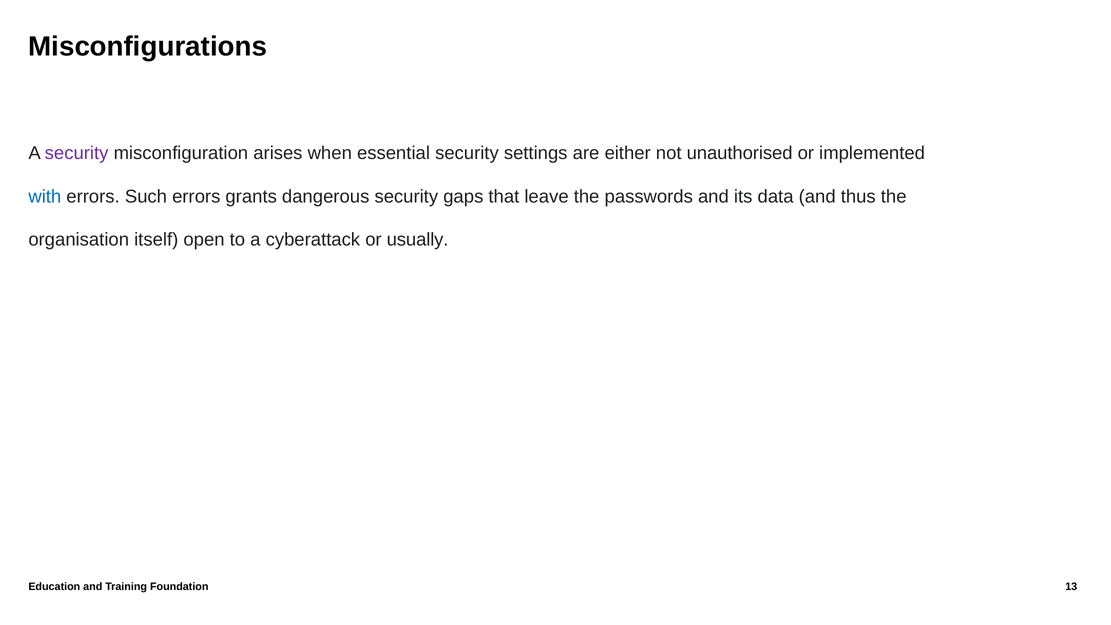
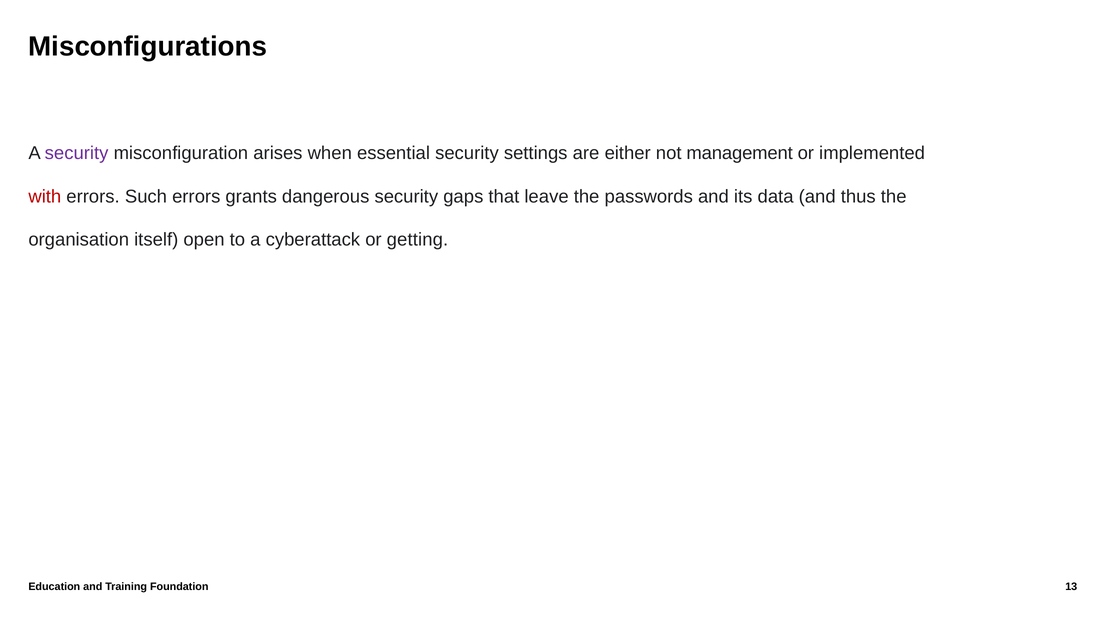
unauthorised: unauthorised -> management (740, 153)
with colour: blue -> red (45, 196)
usually: usually -> getting (417, 240)
